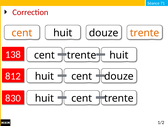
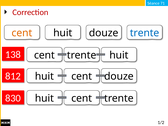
trente colour: orange -> blue (145, 33)
